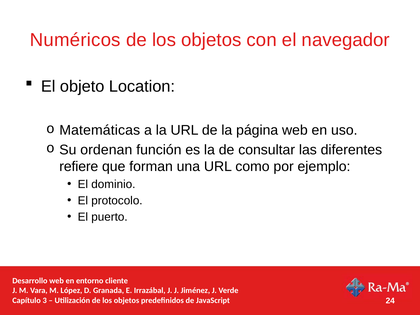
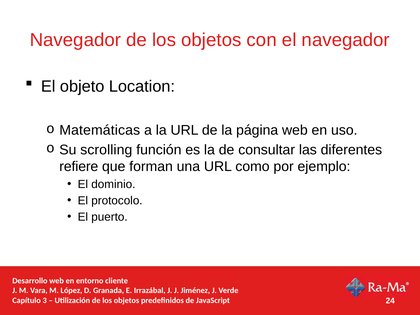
Numéricos: Numéricos -> Navegador (75, 40)
ordenan: ordenan -> scrolling (106, 150)
